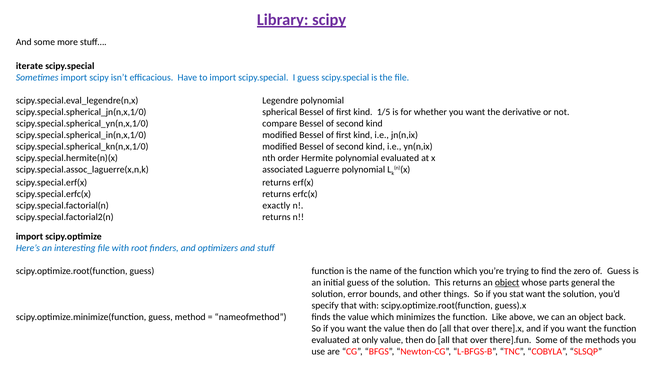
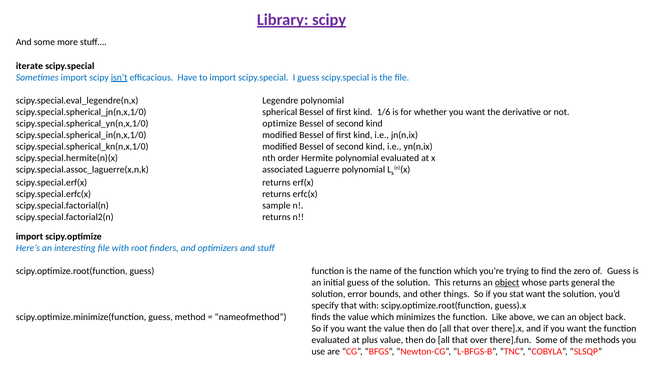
isn’t underline: none -> present (119, 77)
1/5: 1/5 -> 1/6 (384, 112)
compare: compare -> optimize (280, 123)
exactly: exactly -> sample (276, 205)
only: only -> plus (370, 340)
